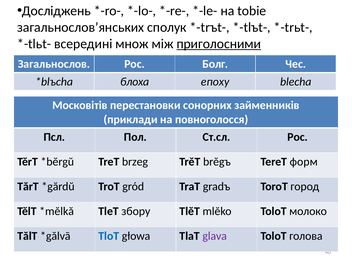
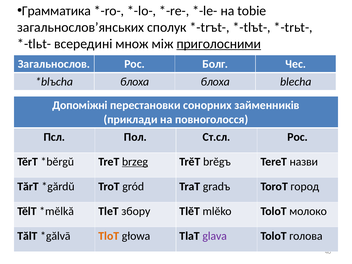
Досліджень: Досліджень -> Грамматика (56, 11)
блоха епоху: епоху -> блоха (215, 82)
Московітів: Московітів -> Допоміжні (80, 105)
brzeg underline: none -> present (135, 162)
форм: форм -> назви (304, 162)
TloT colour: blue -> orange (109, 236)
